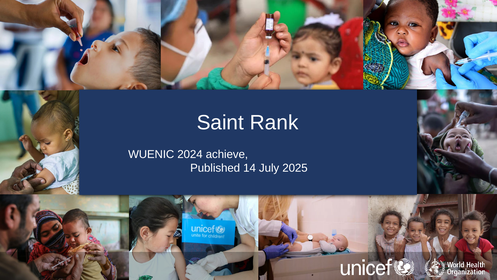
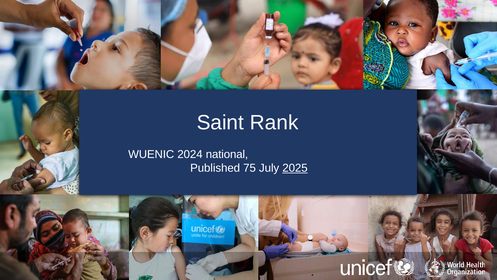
achieve: achieve -> national (227, 154)
14: 14 -> 75 (250, 168)
2025 underline: none -> present (295, 168)
